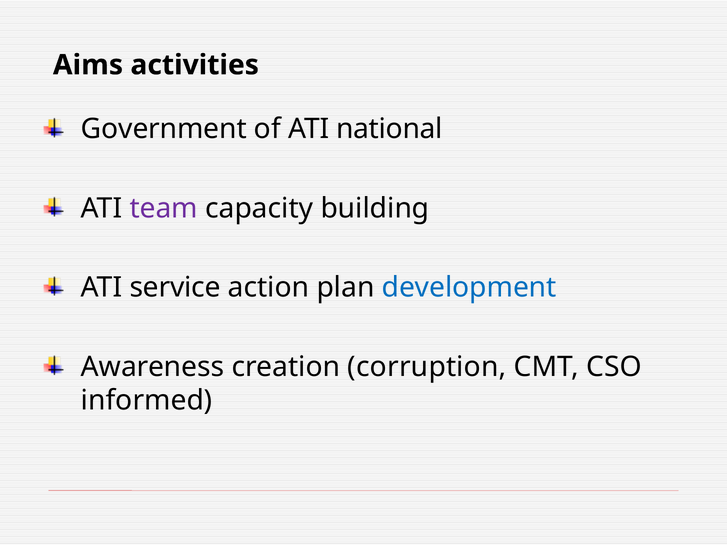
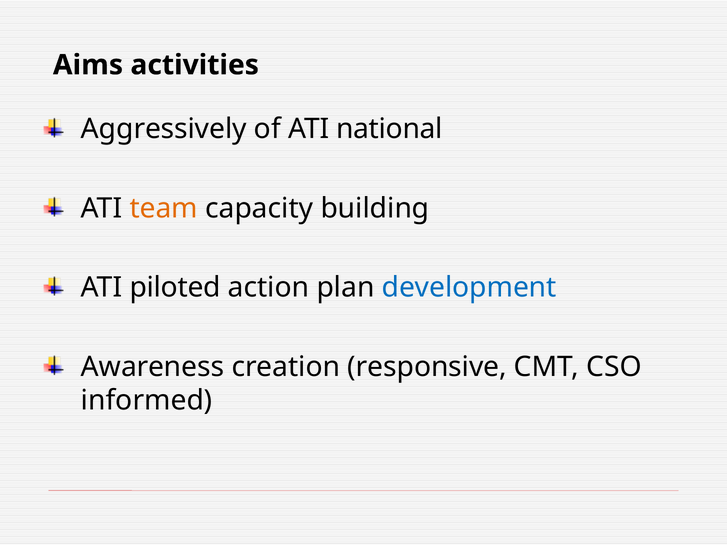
Government: Government -> Aggressively (164, 129)
team colour: purple -> orange (164, 208)
service: service -> piloted (175, 288)
corruption: corruption -> responsive (427, 367)
